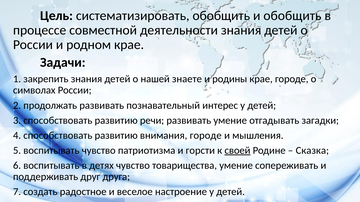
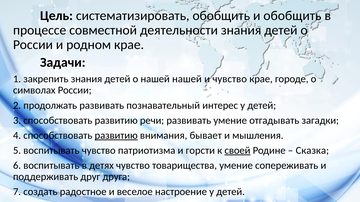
нашей знаете: знаете -> нашей (187, 79)
и родины: родины -> чувство (230, 79)
развитию underline: none -> present (116, 136)
внимания городе: городе -> бывает (206, 136)
